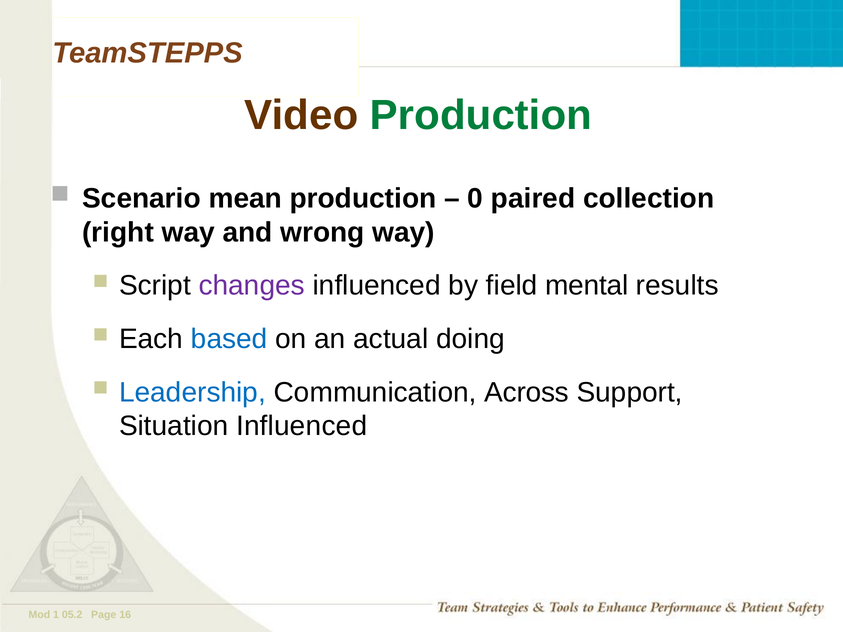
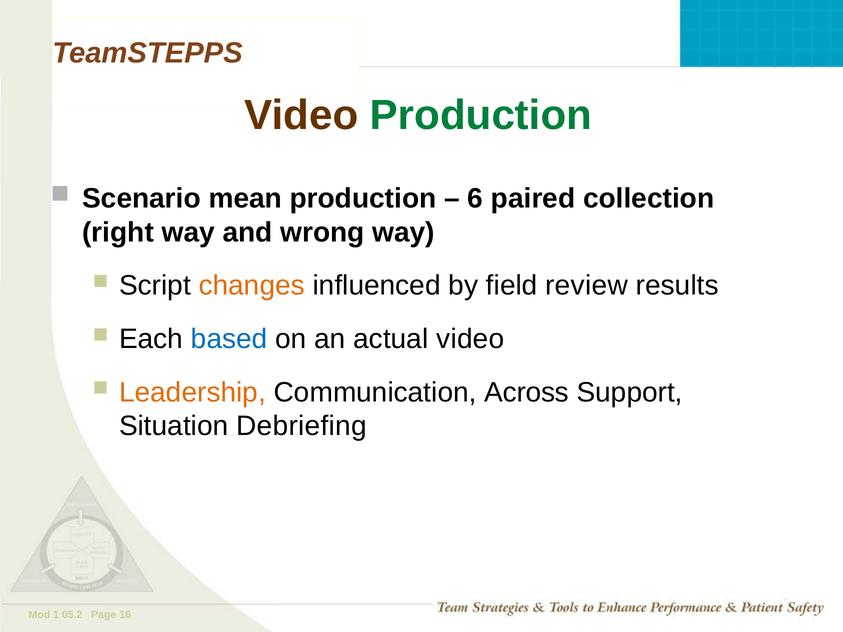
0: 0 -> 6 (475, 199)
changes colour: purple -> orange (252, 286)
mental: mental -> review (587, 286)
actual doing: doing -> video (470, 339)
Leadership colour: blue -> orange (192, 393)
Situation Influenced: Influenced -> Debriefing (302, 426)
